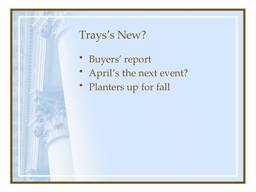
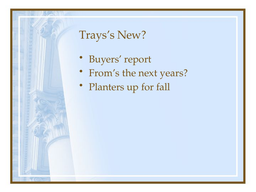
April’s: April’s -> From’s (104, 73)
event: event -> years (174, 73)
